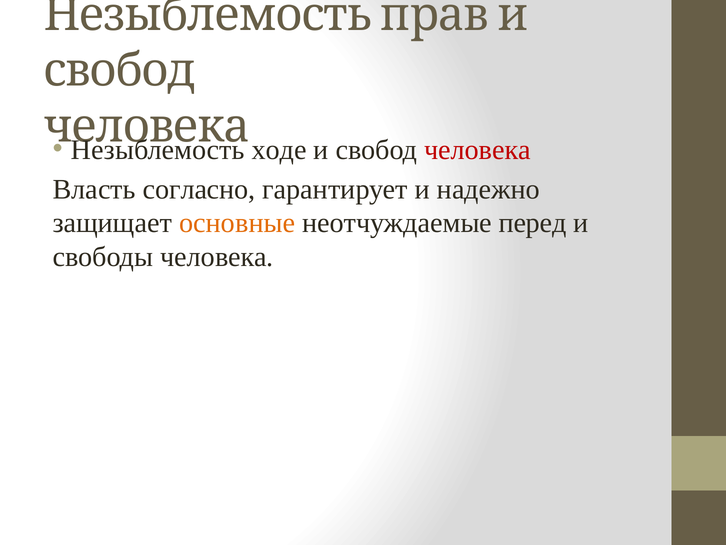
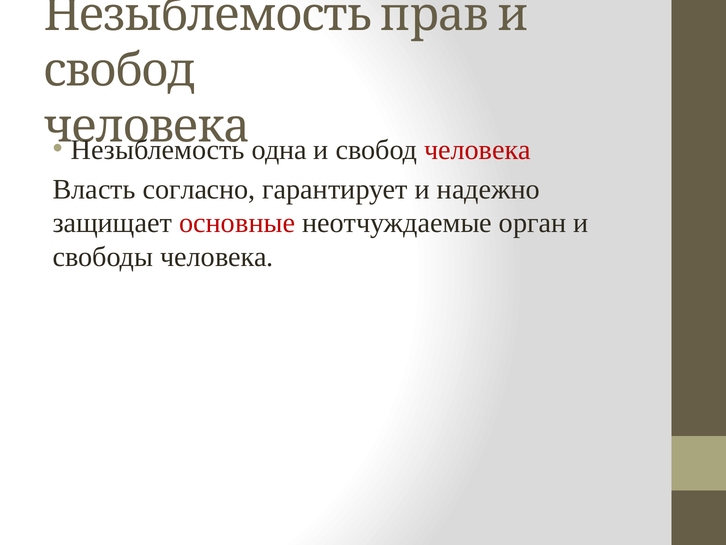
ходе: ходе -> одна (279, 150)
основные colour: orange -> red (237, 223)
перед: перед -> орган (533, 223)
